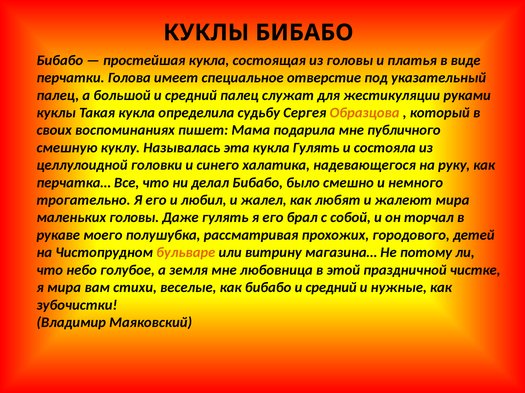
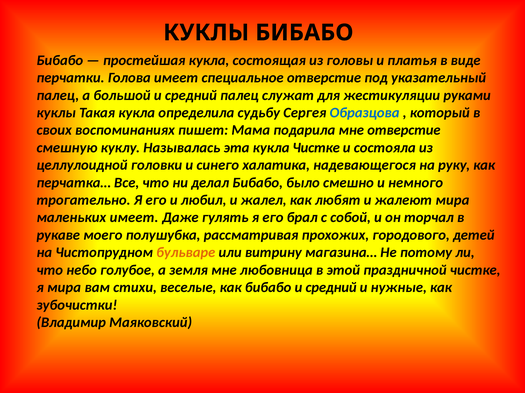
Образцова colour: orange -> blue (365, 113)
мне публичного: публичного -> отверстие (404, 130)
кукла Гулять: Гулять -> Чистке (316, 148)
маленьких головы: головы -> имеет (134, 218)
